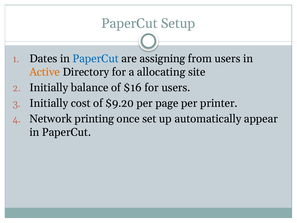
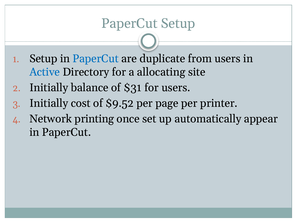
Dates: Dates -> Setup (43, 59)
assigning: assigning -> duplicate (162, 59)
Active colour: orange -> blue (45, 72)
$16: $16 -> $31 (133, 88)
$9.20: $9.20 -> $9.52 (120, 103)
